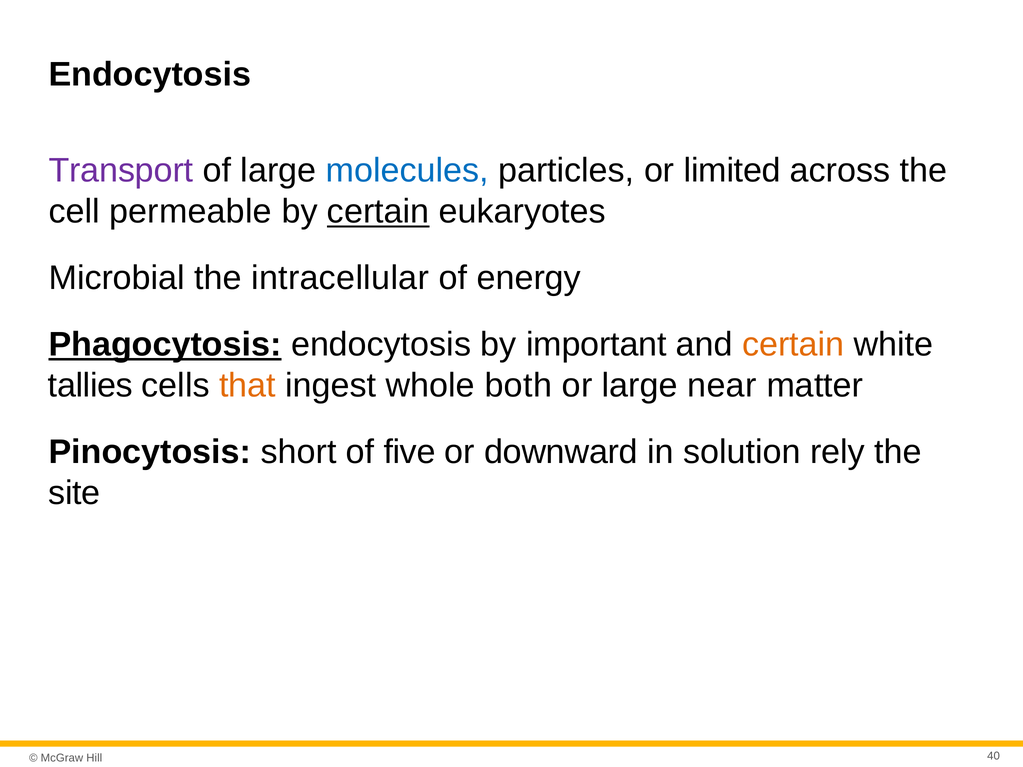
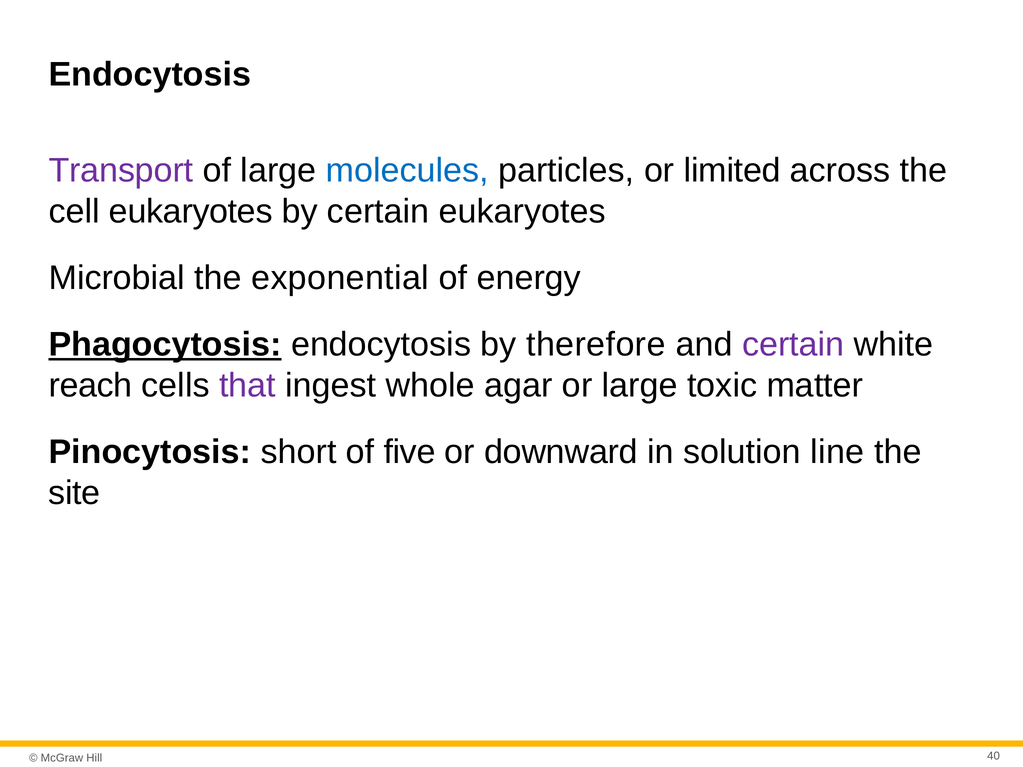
cell permeable: permeable -> eukaryotes (191, 212)
certain underline: present -> none (378, 212)
intracellular: intracellular -> exponential (340, 278)
important: important -> therefore (596, 345)
certain colour: orange -> purple (793, 345)
tallies: tallies -> reach (90, 386)
that colour: orange -> purple (247, 386)
both: both -> agar (518, 386)
near: near -> toxic (722, 386)
rely: rely -> line (837, 452)
